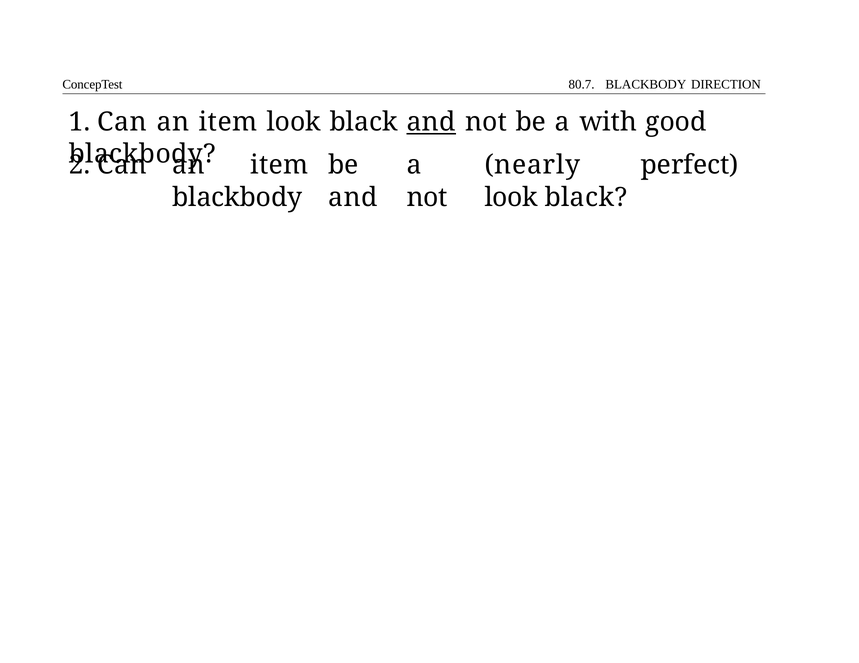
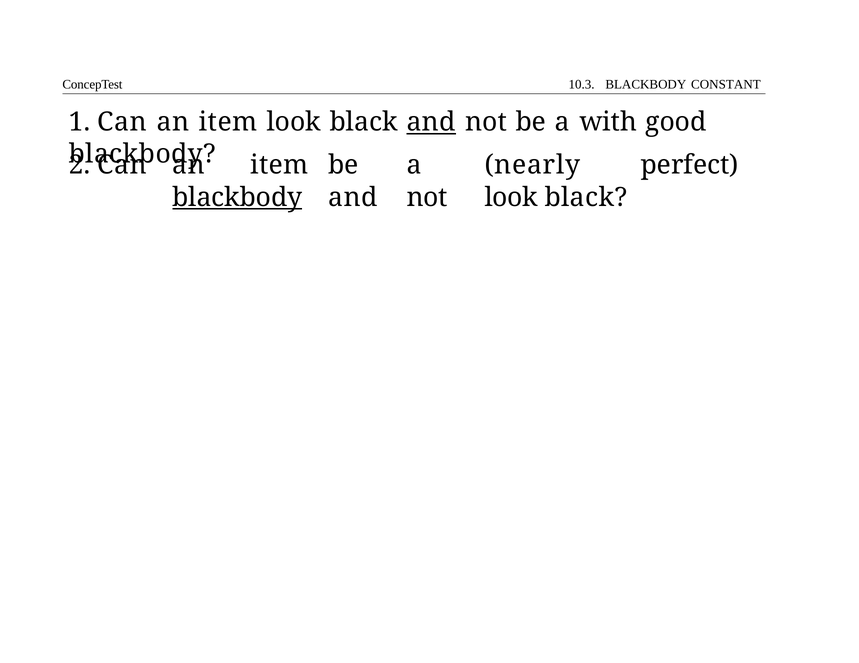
80.7: 80.7 -> 10.3 (582, 85)
DIRECTION: DIRECTION -> CONSTANT (726, 85)
blackbody underline: none -> present (237, 198)
